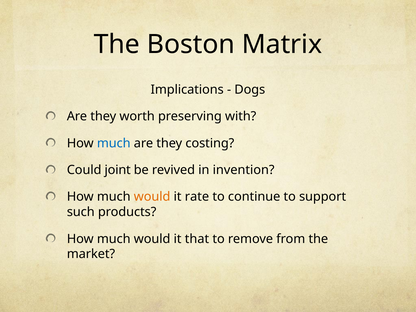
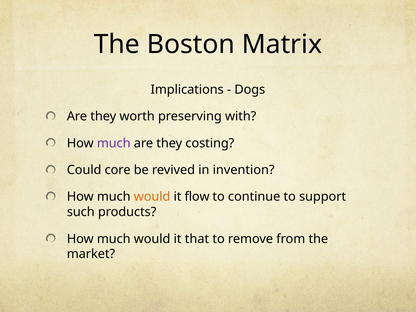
much colour: blue -> purple (114, 143)
joint: joint -> core (118, 170)
rate: rate -> flow (197, 197)
